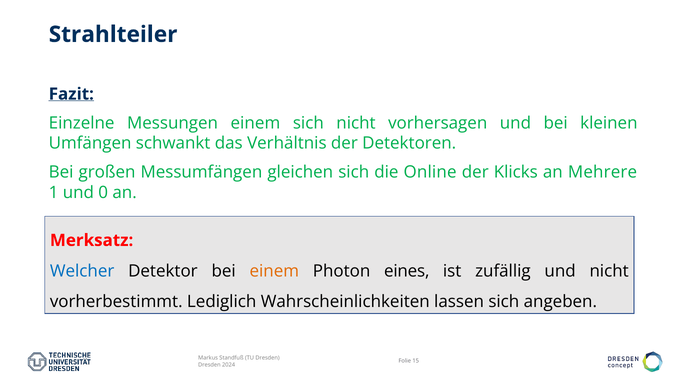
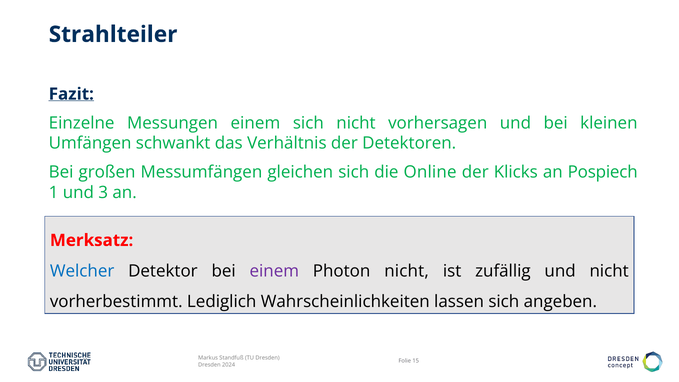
Mehrere: Mehrere -> Pospiech (603, 172)
0: 0 -> 3 (103, 192)
einem colour: orange -> purple (274, 271)
Photon eines: eines -> nicht (407, 271)
